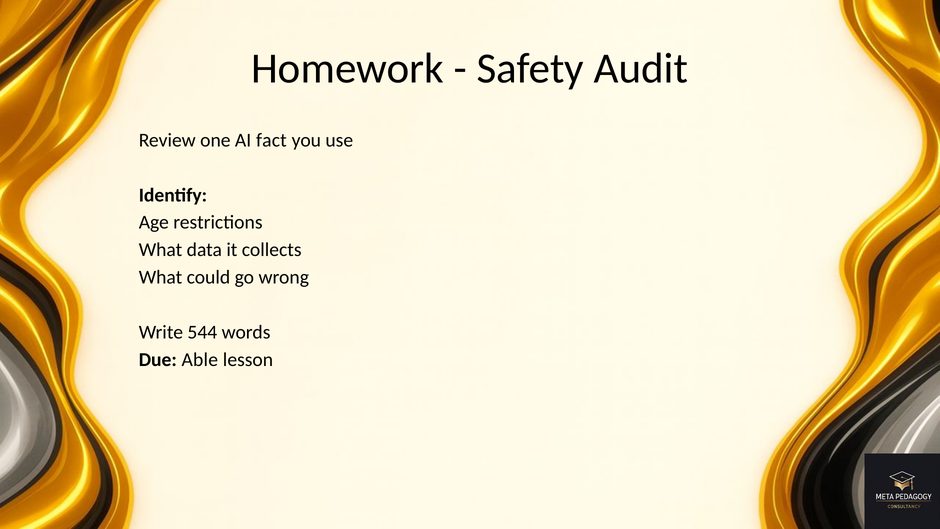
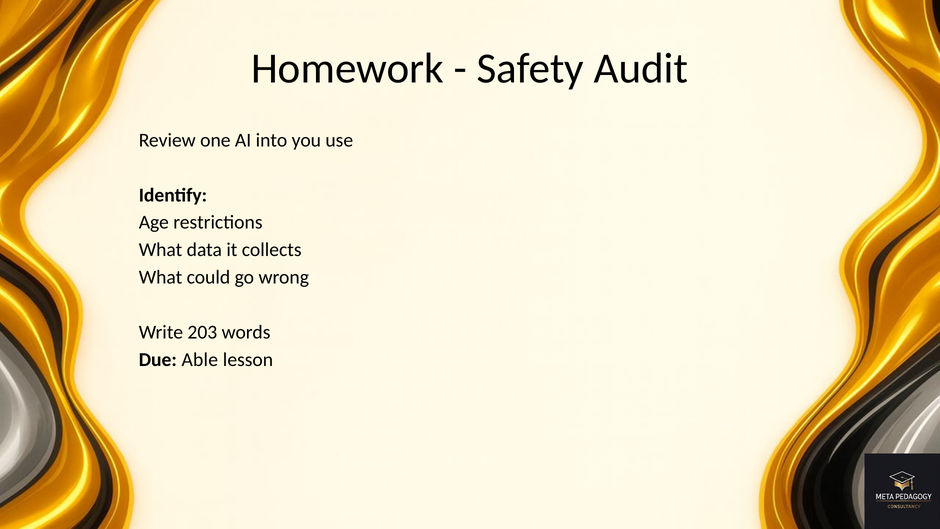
fact: fact -> into (271, 140)
544: 544 -> 203 (202, 332)
